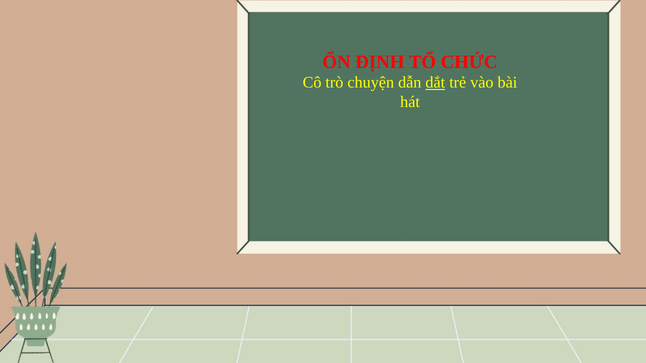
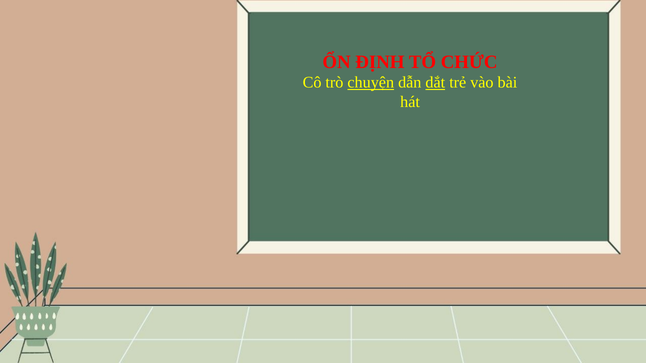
chuyện underline: none -> present (371, 83)
